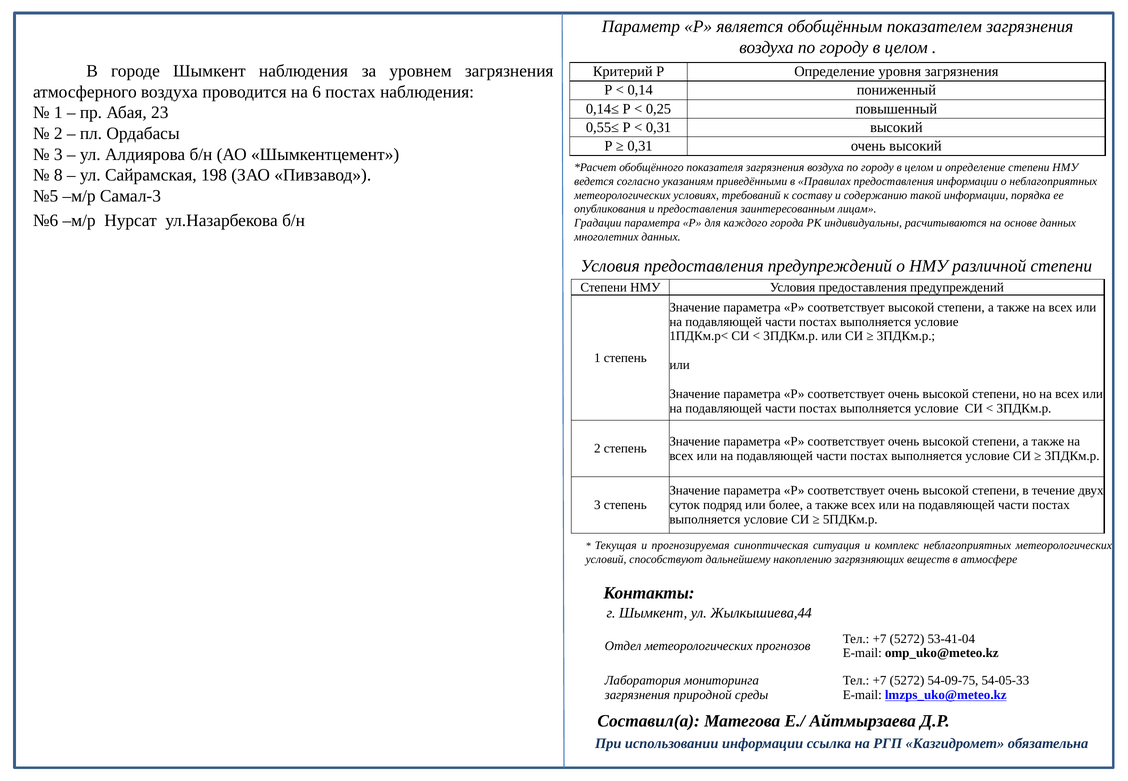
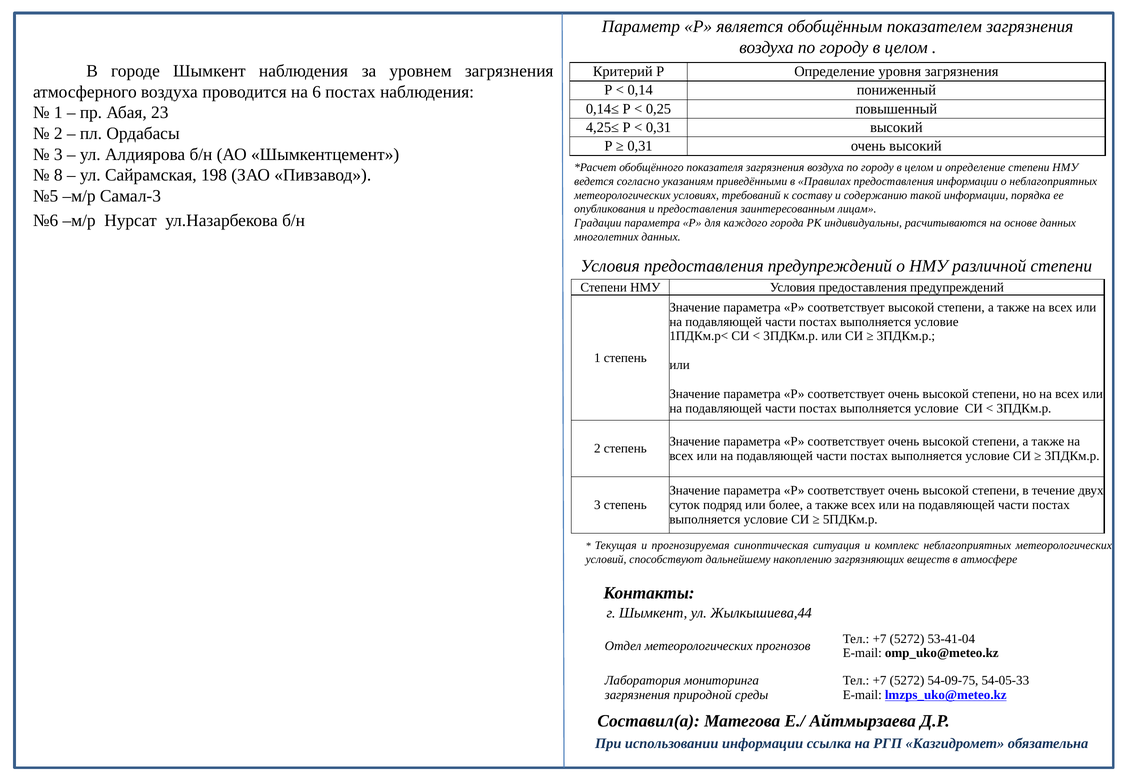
0,55≤: 0,55≤ -> 4,25≤ (602, 127)
